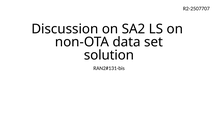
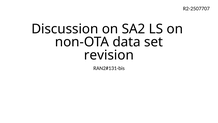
solution: solution -> revision (109, 55)
